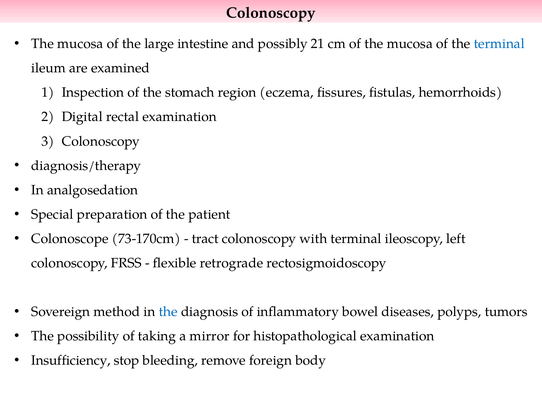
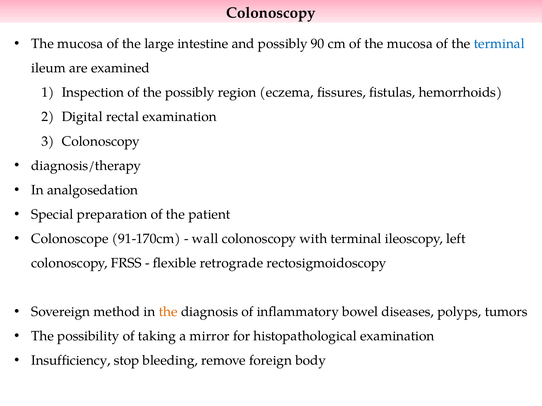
21: 21 -> 90 (318, 44)
the stomach: stomach -> possibly (190, 93)
73-170cm: 73-170cm -> 91-170cm (146, 239)
tract: tract -> wall (205, 239)
the colour: blue -> orange (168, 312)
